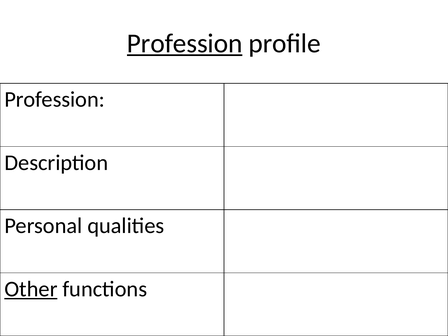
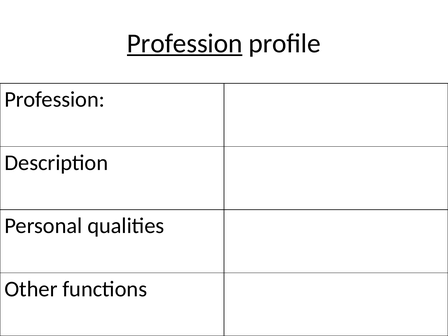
Other underline: present -> none (31, 289)
